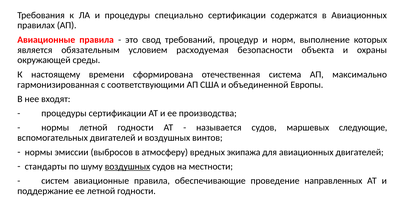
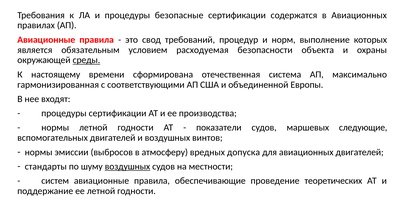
специально: специально -> безопасные (179, 15)
среды underline: none -> present (86, 60)
называется: называется -> показатели (219, 128)
экипажа: экипажа -> допуска (244, 152)
направленных: направленных -> теоретических (333, 181)
